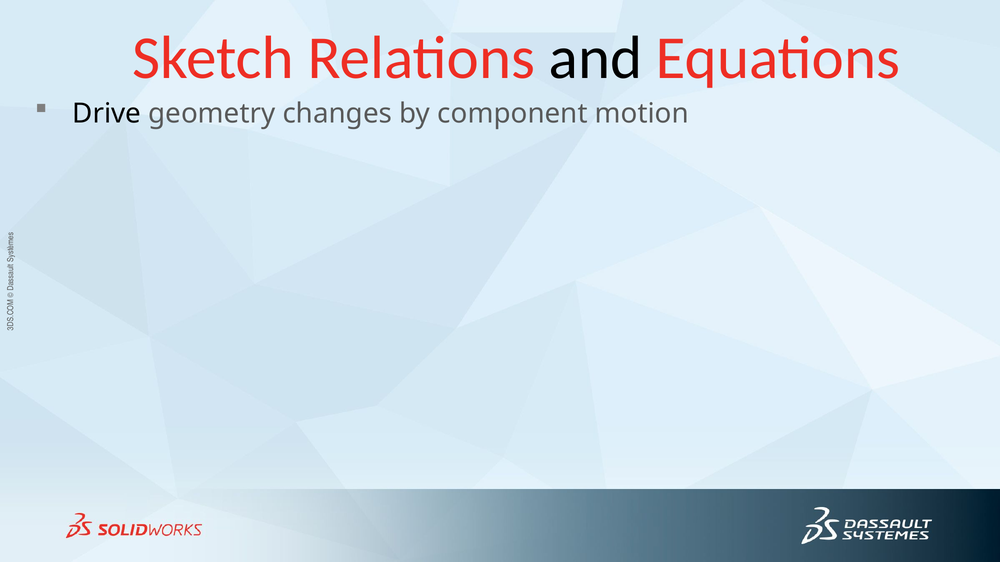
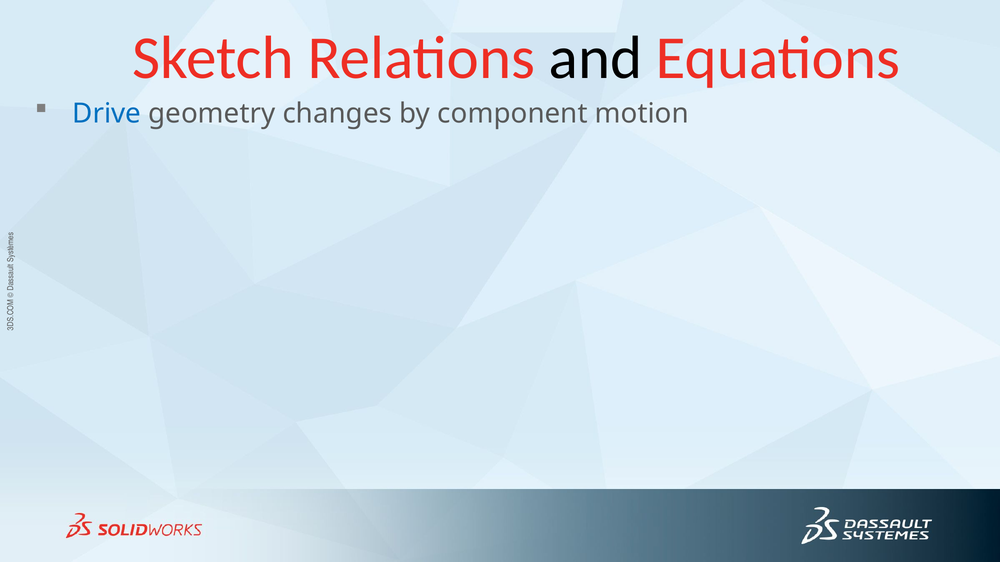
Drive colour: black -> blue (107, 114)
